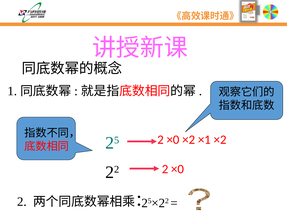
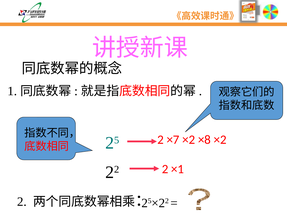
×0: ×0 -> ×7 (173, 140)
×1: ×1 -> ×8 (204, 140)
×0: ×0 -> ×1 (178, 169)
